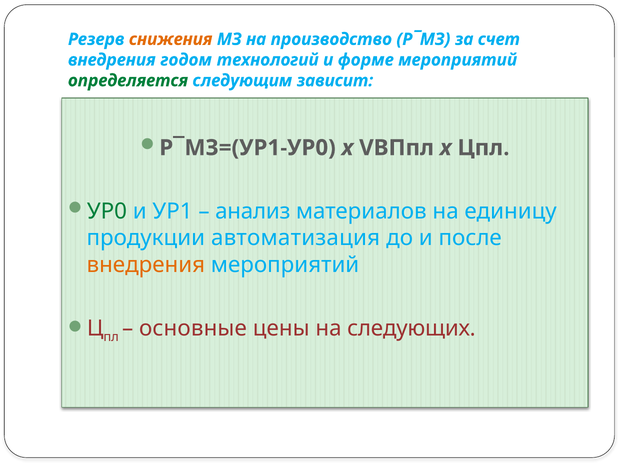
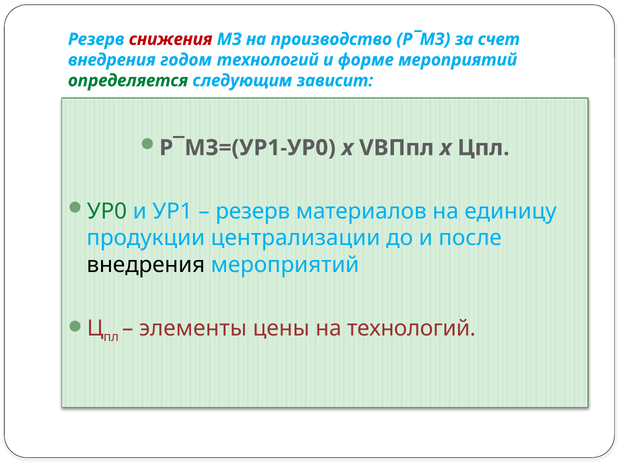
снижения colour: orange -> red (171, 39)
анализ: анализ -> резерв (253, 211)
автоматизация: автоматизация -> централизации (296, 238)
внедрения colour: orange -> black (146, 265)
основные: основные -> элементы (193, 329)
на следующих: следующих -> технологий (411, 329)
